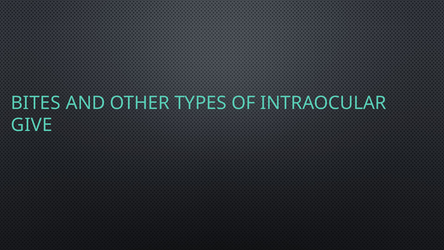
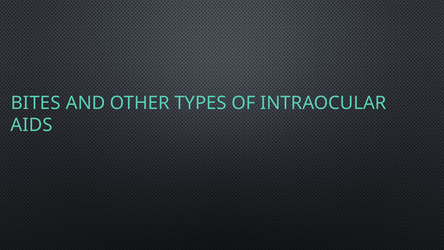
GIVE: GIVE -> AIDS (32, 125)
